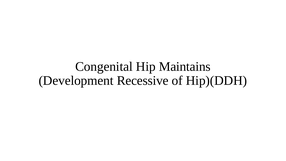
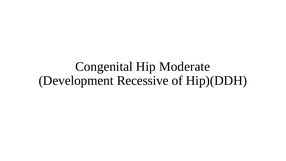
Maintains: Maintains -> Moderate (185, 66)
